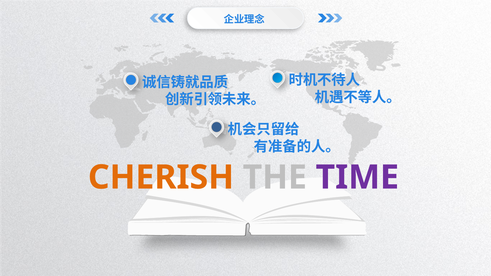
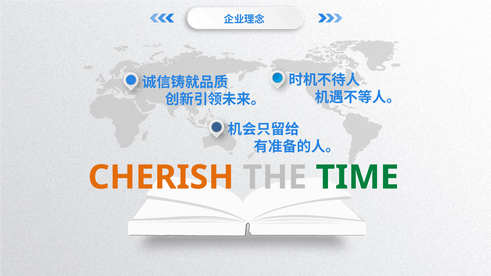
TIME colour: purple -> green (357, 177)
